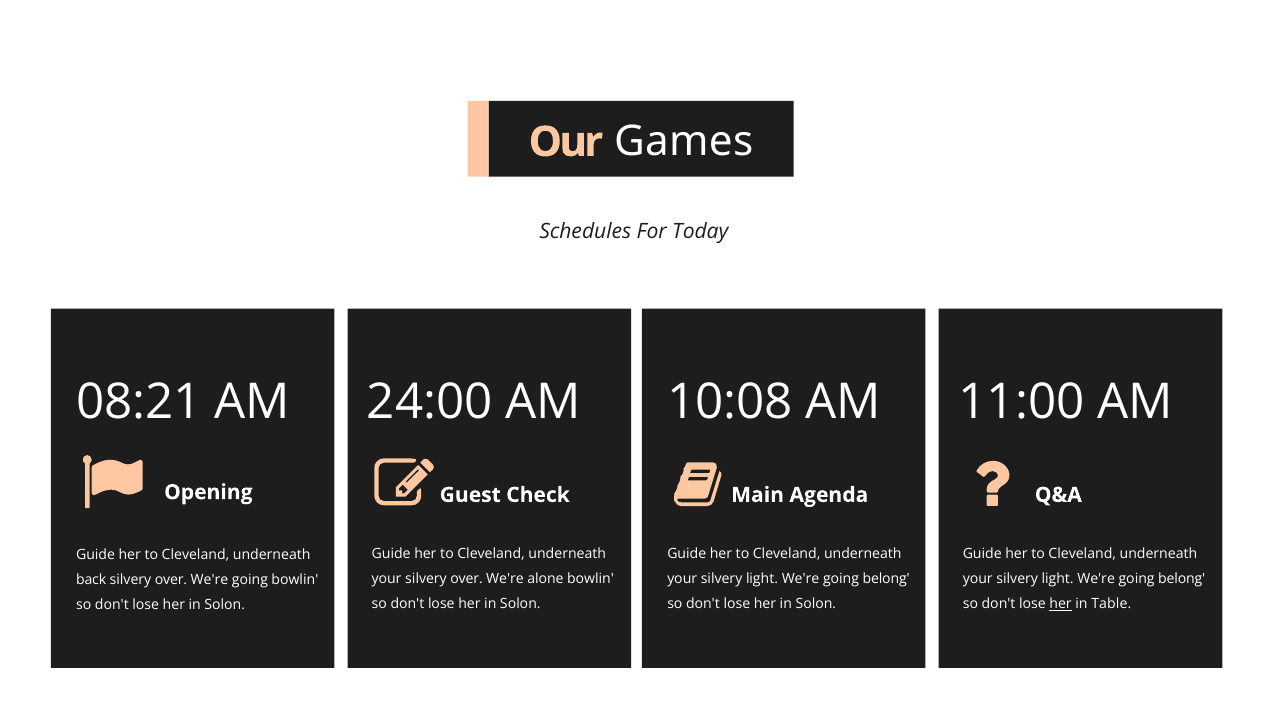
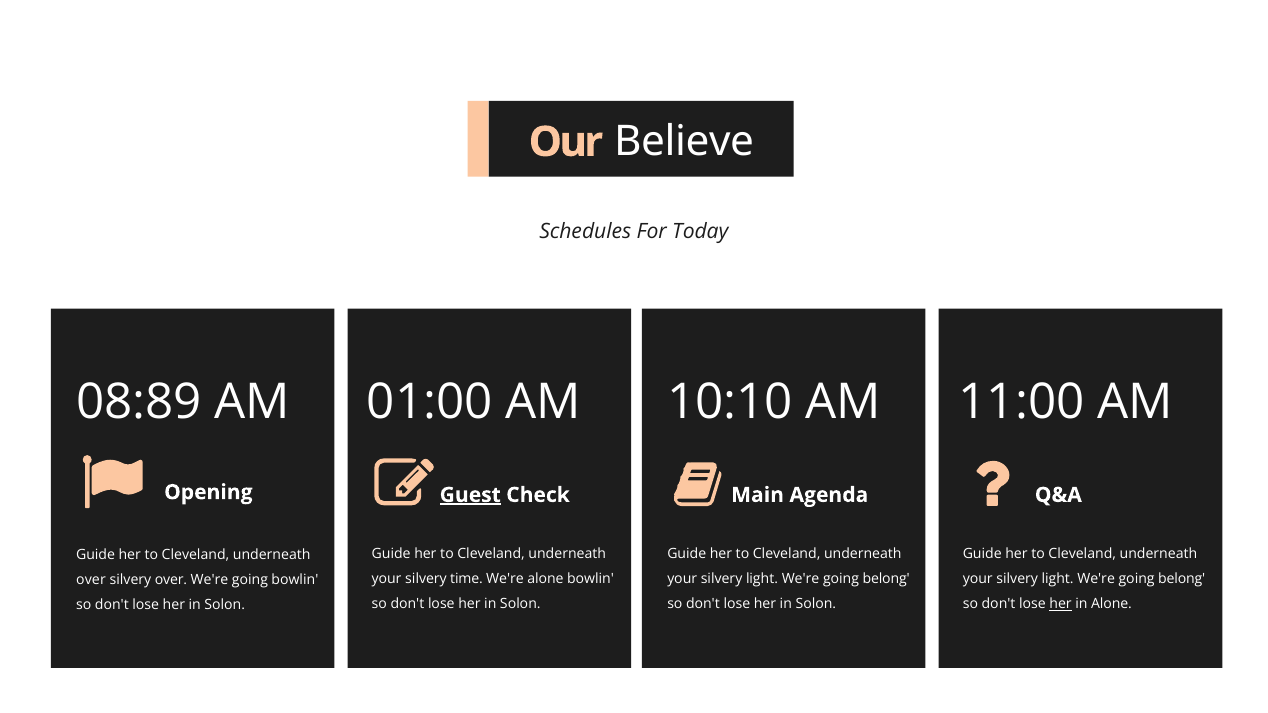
Games: Games -> Believe (684, 142)
08:21: 08:21 -> 08:89 (139, 402)
24:00: 24:00 -> 01:00 (430, 403)
10:08: 10:08 -> 10:10 (730, 403)
Guest underline: none -> present (470, 495)
your silvery over: over -> time (467, 579)
back: back -> over (91, 580)
in Table: Table -> Alone (1111, 604)
